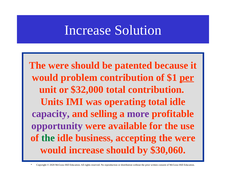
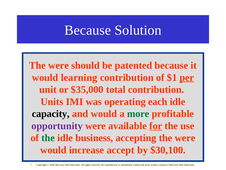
Increase: Increase -> Because (88, 30)
problem: problem -> learning (79, 77)
$32,000: $32,000 -> $35,000 (87, 89)
operating total: total -> each (158, 101)
capacity colour: purple -> black (51, 113)
and selling: selling -> would (104, 113)
more colour: purple -> green (138, 113)
for underline: none -> present (156, 126)
increase should: should -> accept (121, 150)
$30,060: $30,060 -> $30,100 (168, 150)
